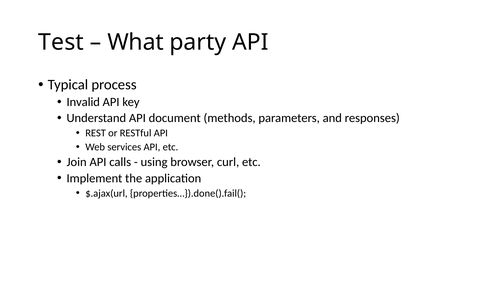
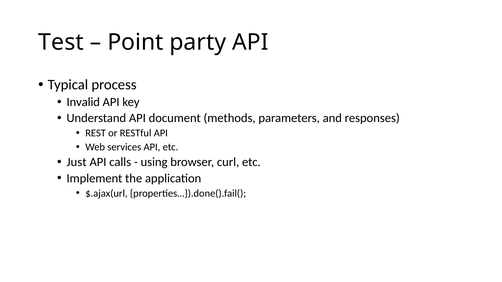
What: What -> Point (135, 42)
Join: Join -> Just (77, 162)
